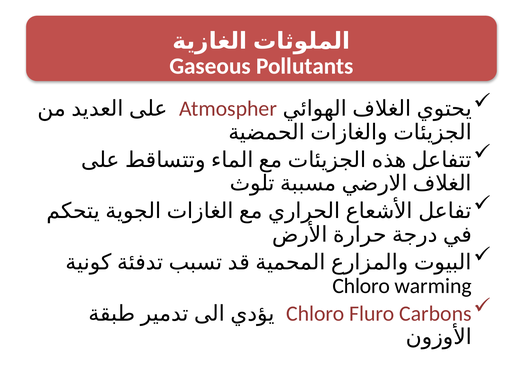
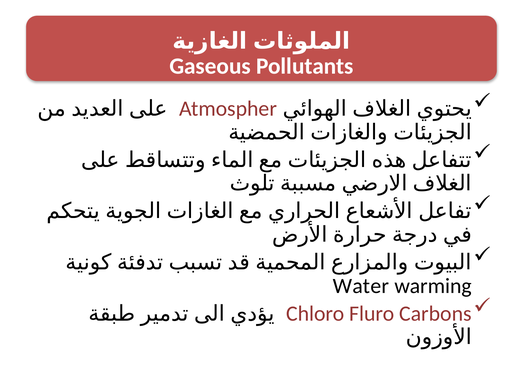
Chloro: Chloro -> Water (361, 286)
